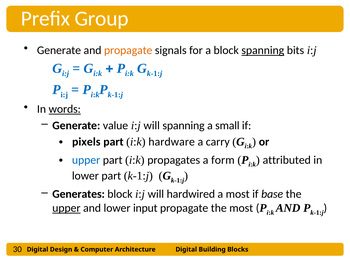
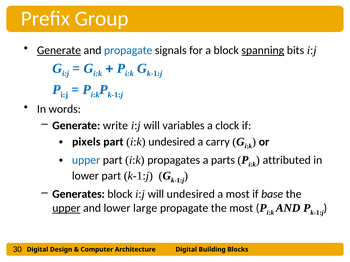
Generate underline: none -> present (59, 50)
propagate colour: orange -> blue (128, 50)
words underline: present -> none (65, 109)
value: value -> write (115, 126)
will spanning: spanning -> variables (184, 126)
small: small -> clock (227, 126)
i:k hardware: hardware -> undesired (172, 142)
form: form -> parts (223, 160)
will hardwired: hardwired -> undesired (191, 194)
input: input -> large (145, 208)
